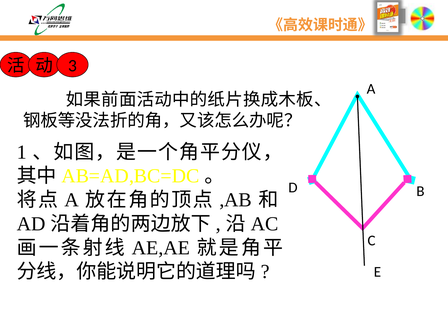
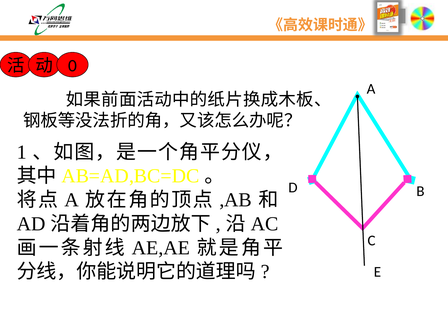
3: 3 -> 0 (72, 66)
